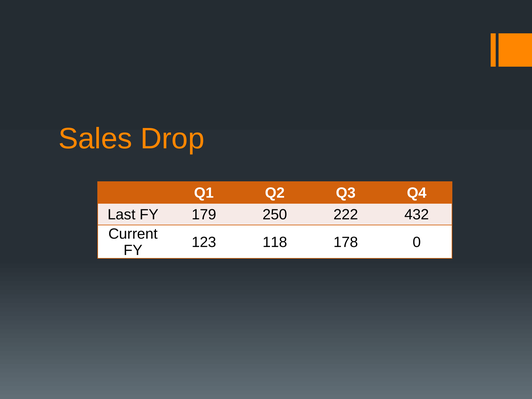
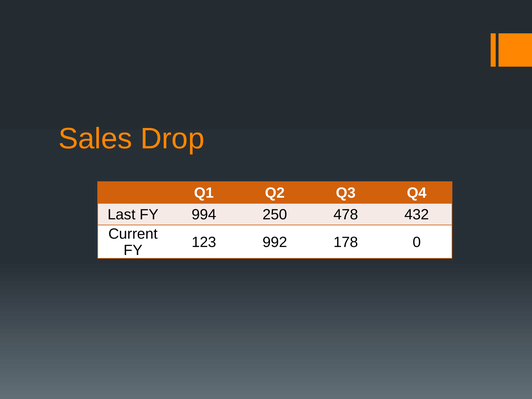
179: 179 -> 994 (204, 215)
222: 222 -> 478 (346, 215)
118: 118 -> 992 (275, 242)
